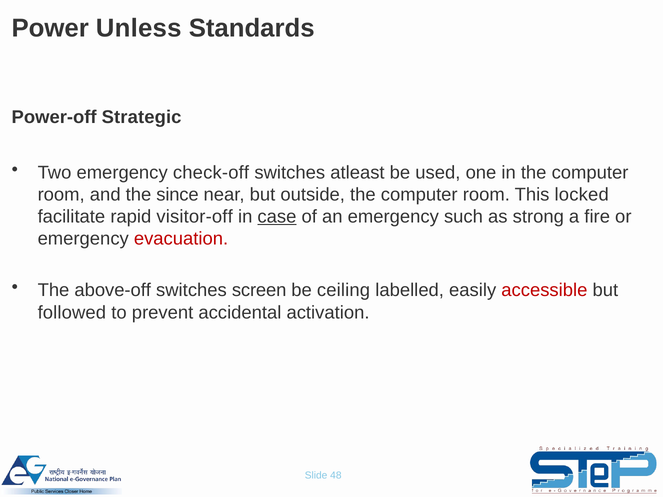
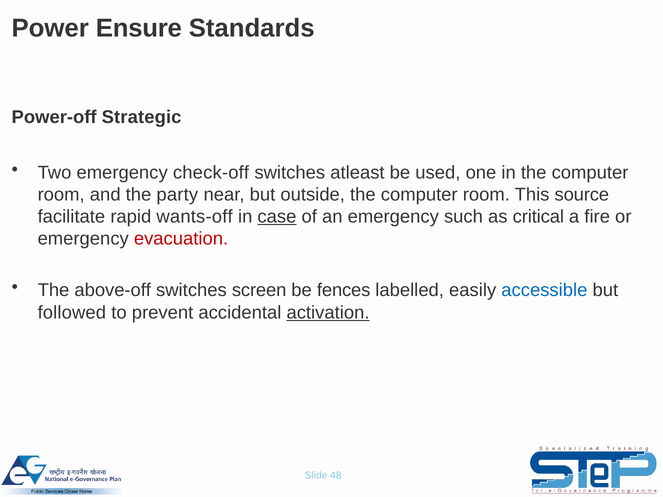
Unless: Unless -> Ensure (139, 28)
since: since -> party (177, 195)
locked: locked -> source (582, 195)
visitor-off: visitor-off -> wants-off (195, 217)
strong: strong -> critical (538, 217)
ceiling: ceiling -> fences (344, 290)
accessible colour: red -> blue (544, 290)
activation underline: none -> present (328, 313)
